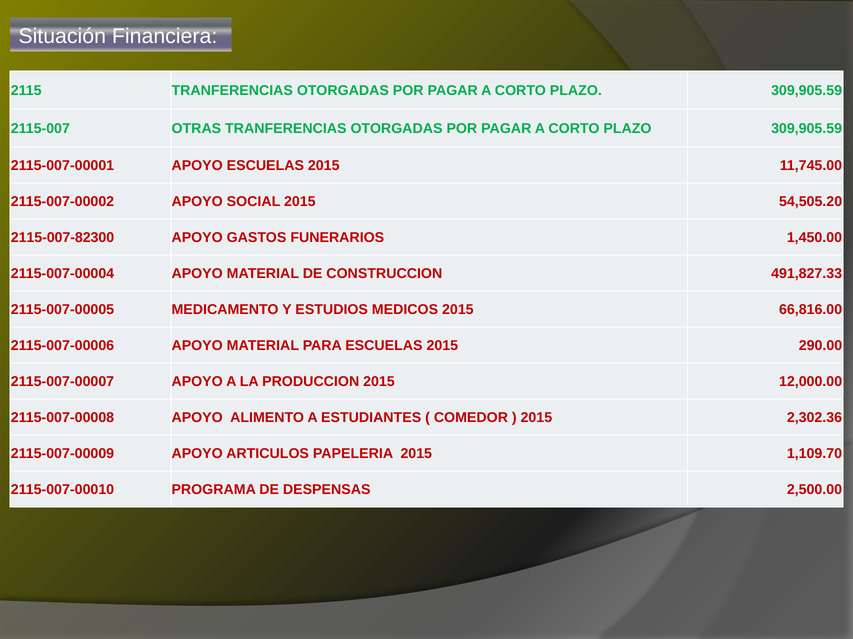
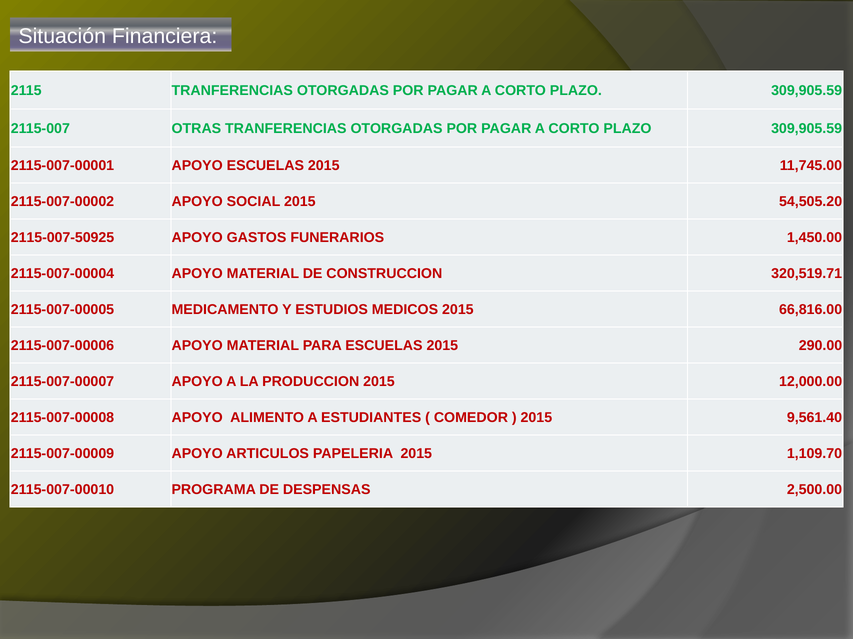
2115-007-82300: 2115-007-82300 -> 2115-007-50925 (62, 238)
491,827.33: 491,827.33 -> 320,519.71 (807, 274)
2,302.36: 2,302.36 -> 9,561.40 (814, 418)
